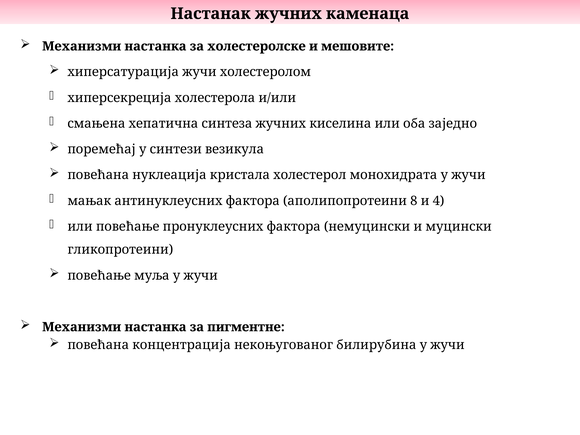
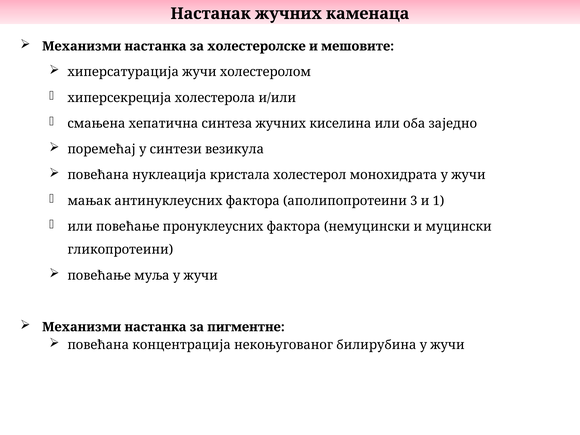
8: 8 -> 3 (414, 201)
4: 4 -> 1 (439, 201)
